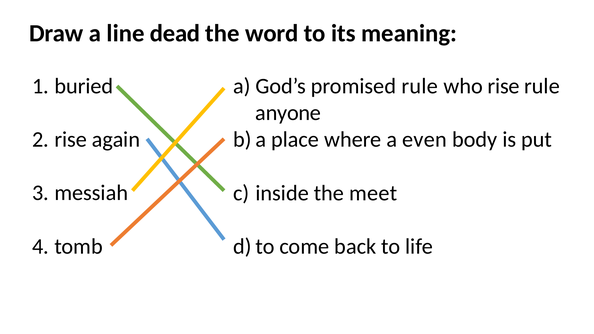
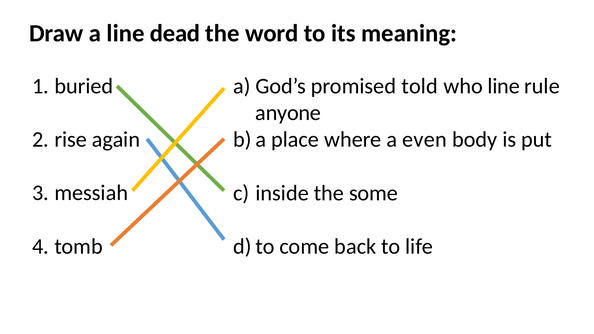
promised rule: rule -> told (420, 86)
who rise: rise -> line (504, 86)
meet: meet -> some (373, 193)
